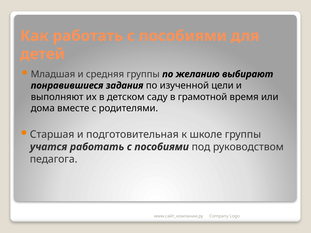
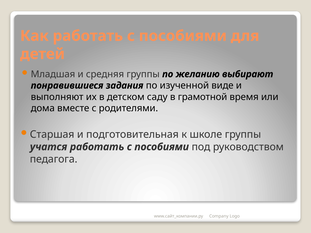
цели: цели -> виде (222, 86)
